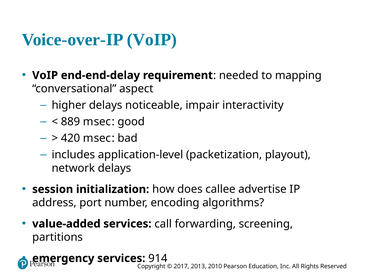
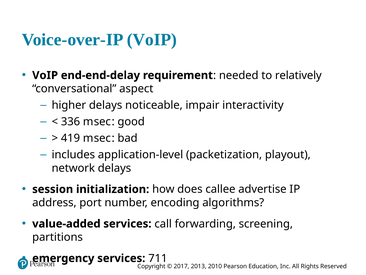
mapping: mapping -> relatively (298, 75)
889: 889 -> 336 (70, 122)
420: 420 -> 419 (70, 138)
914: 914 -> 711 (158, 258)
